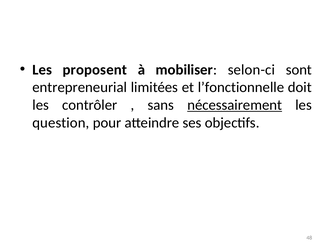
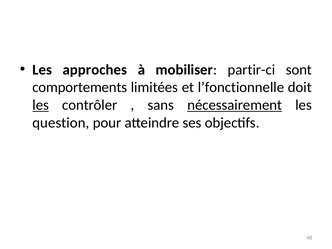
proposent: proposent -> approches (95, 70)
selon-ci: selon-ci -> partir-ci (251, 70)
entrepreneurial: entrepreneurial -> comportements (80, 87)
les underline: none -> present (41, 105)
